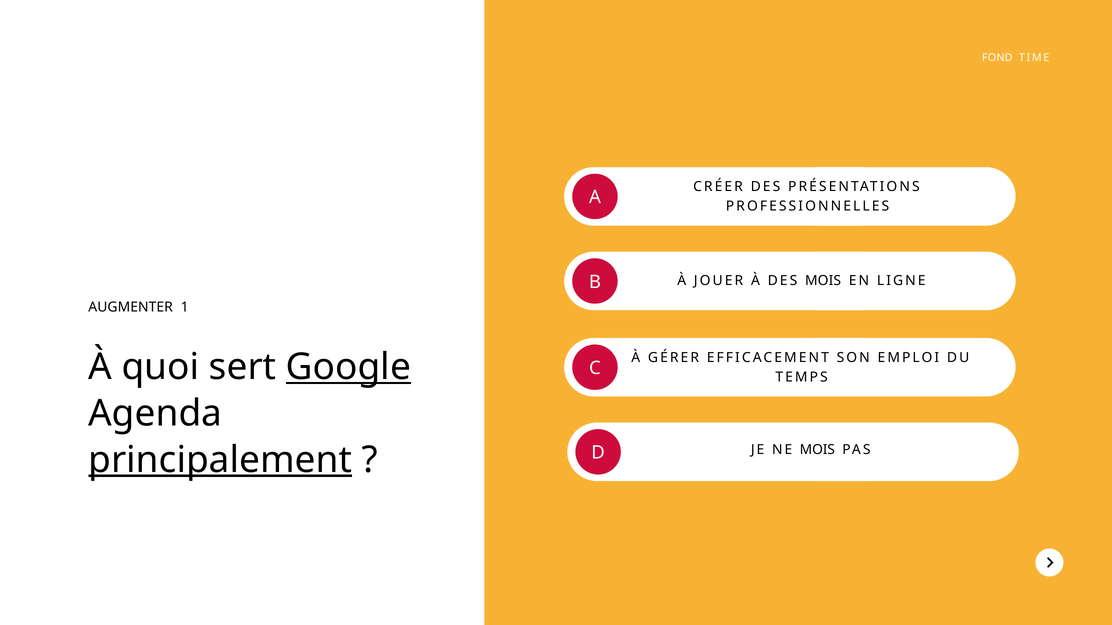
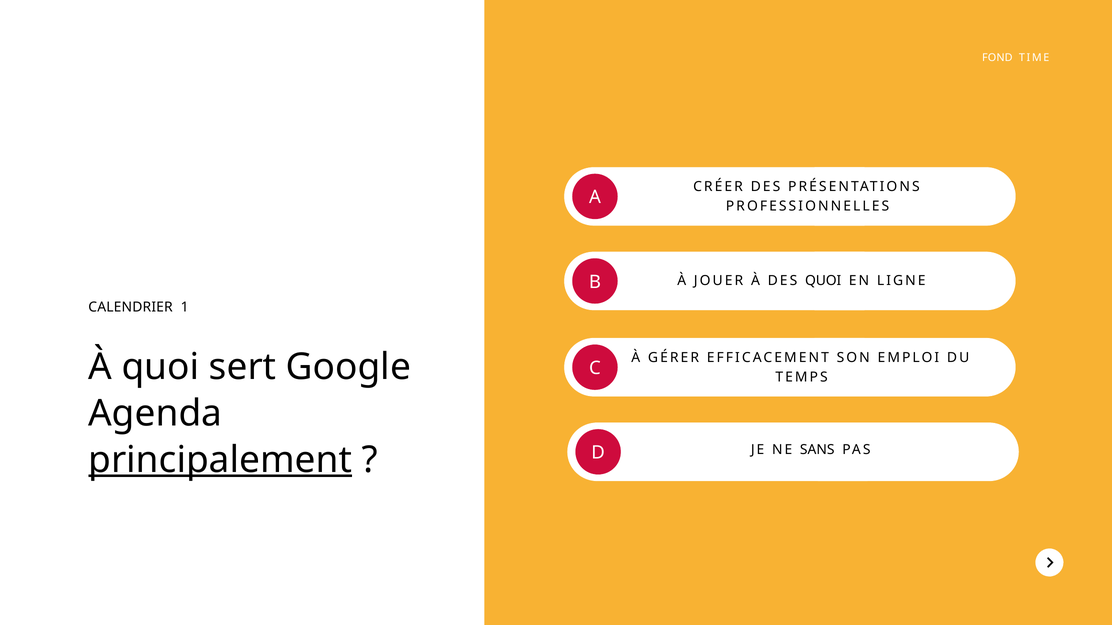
DES MOIS: MOIS -> QUOI (823, 281)
AUGMENTER: AUGMENTER -> CALENDRIER (131, 308)
Google underline: present -> none (348, 367)
NE MOIS: MOIS -> SANS (817, 450)
